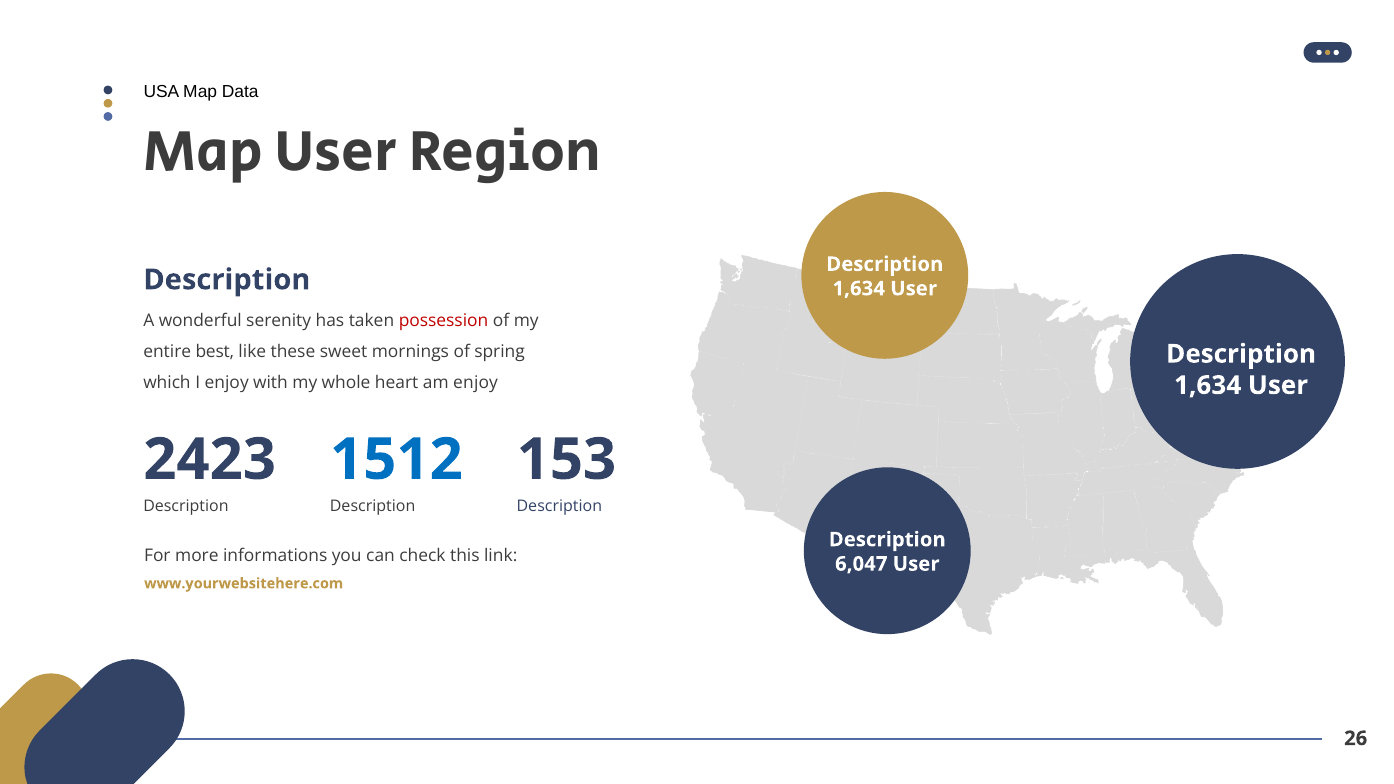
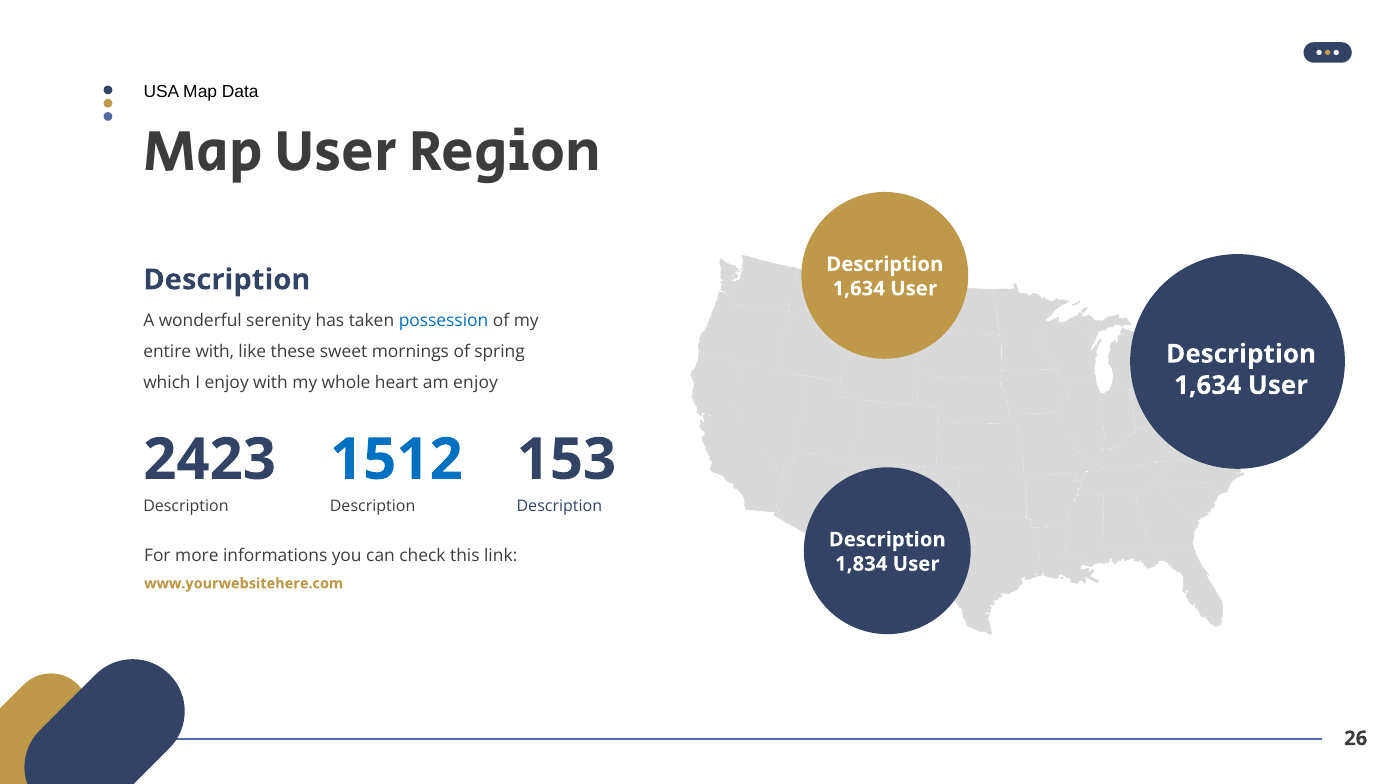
possession colour: red -> blue (444, 321)
entire best: best -> with (215, 352)
6,047: 6,047 -> 1,834 (861, 564)
